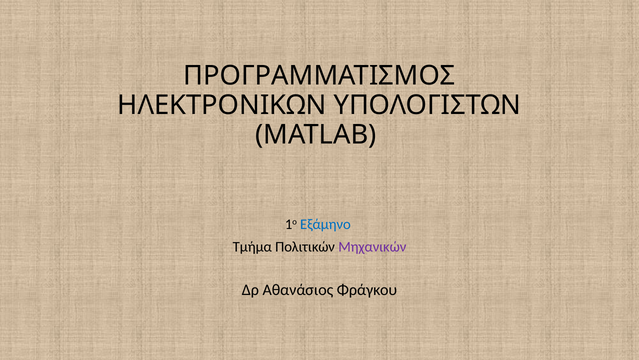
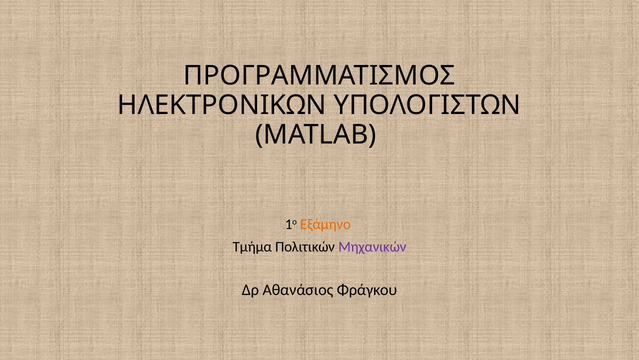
Εξάμηνο colour: blue -> orange (325, 224)
